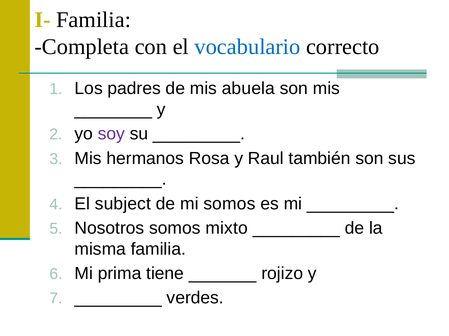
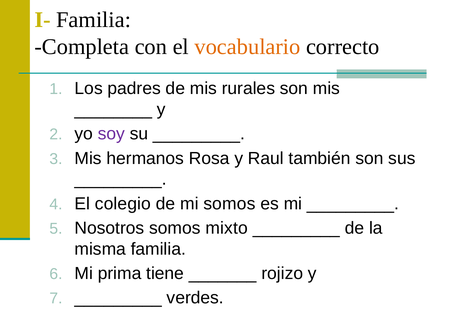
vocabulario colour: blue -> orange (247, 47)
abuela: abuela -> rurales (248, 89)
subject: subject -> colegio (123, 204)
